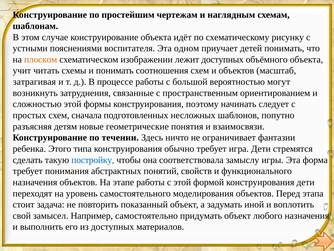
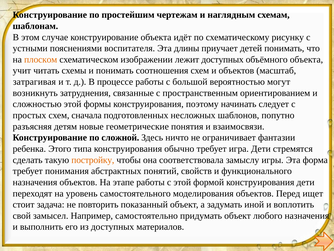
одном: одном -> длины (187, 48)
течении: течении -> сложной (120, 137)
постройку colour: blue -> orange (93, 160)
этапа: этапа -> ищет (313, 193)
